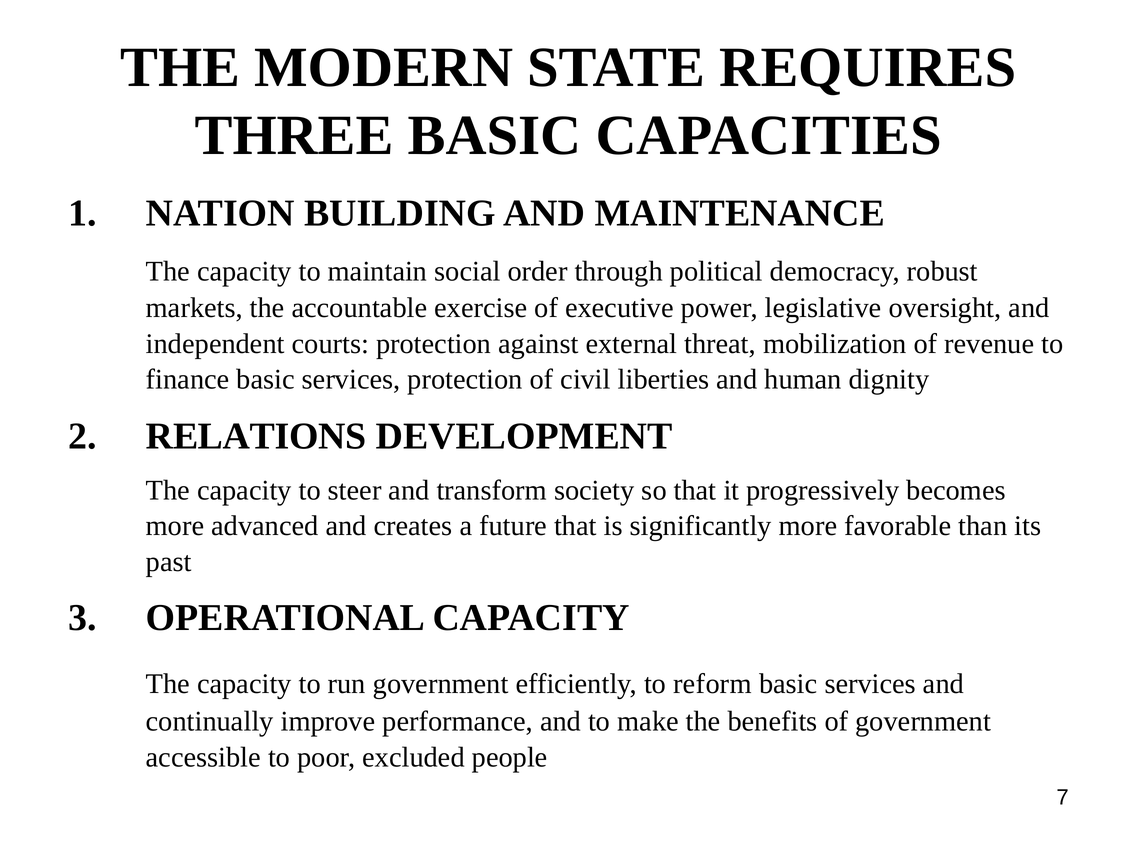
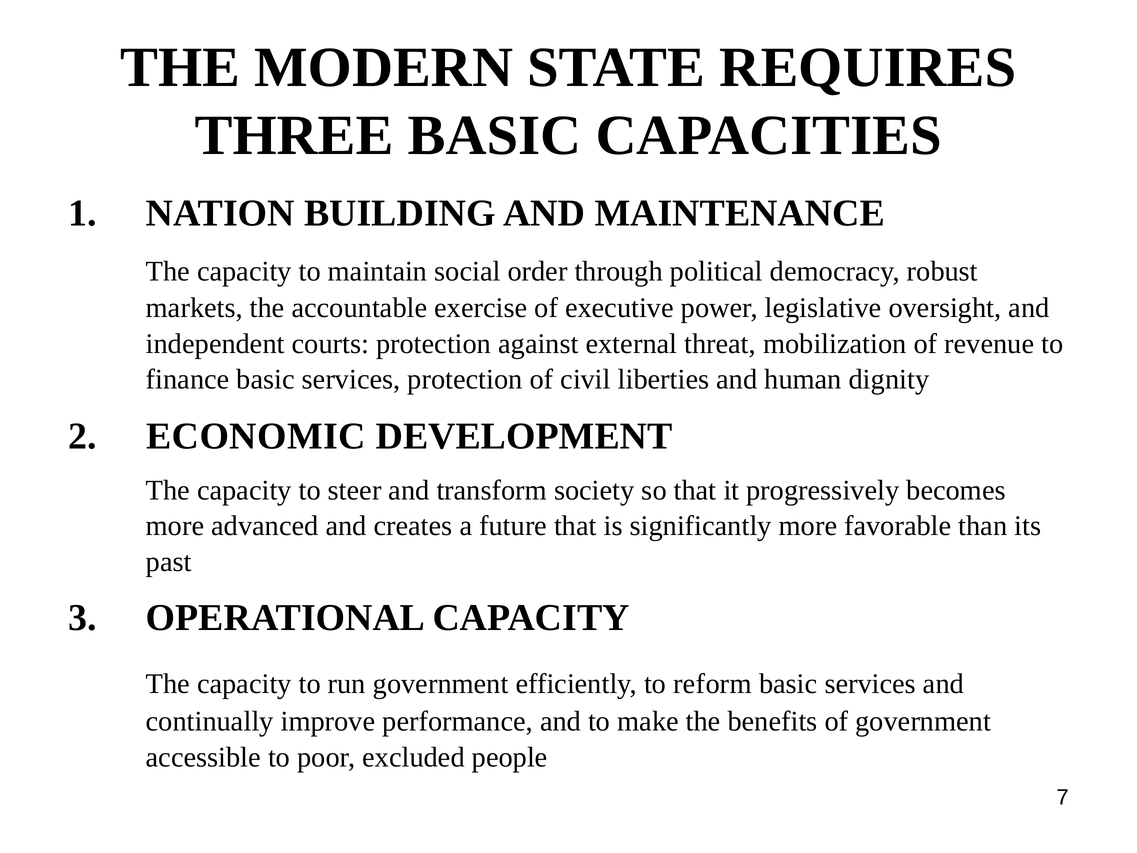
RELATIONS: RELATIONS -> ECONOMIC (256, 436)
